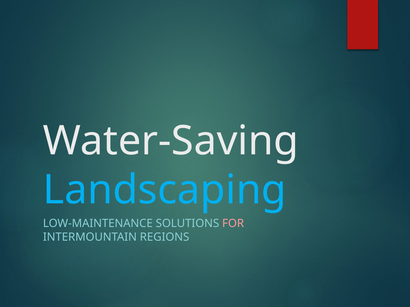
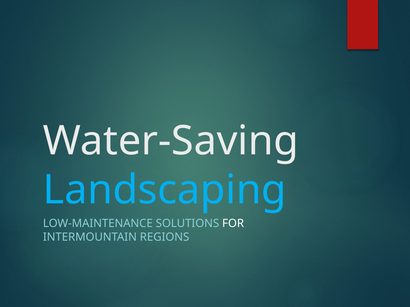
FOR colour: pink -> white (233, 224)
